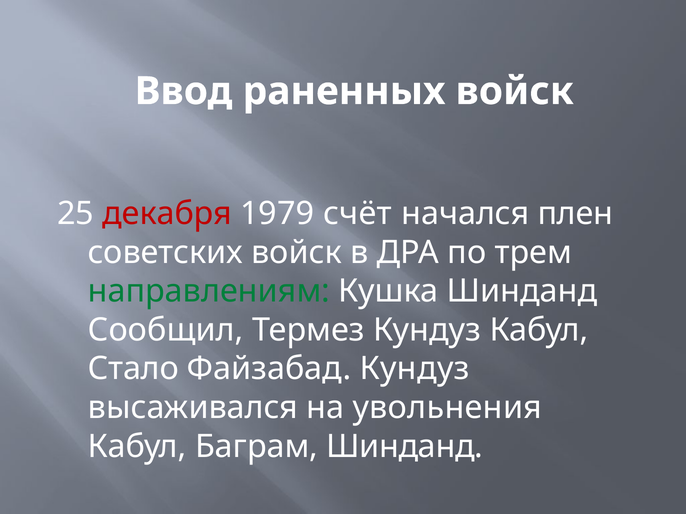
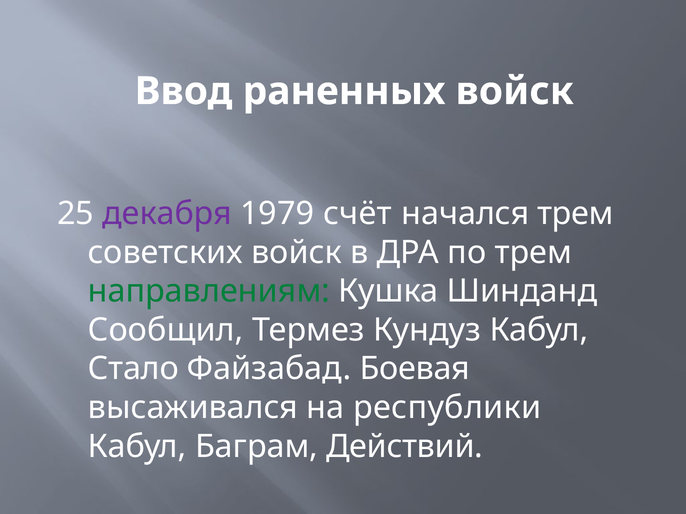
декабря colour: red -> purple (167, 214)
начался плен: плен -> трем (575, 214)
Файзабад Кундуз: Кундуз -> Боевая (415, 369)
увольнения: увольнения -> республики (447, 408)
Баграм Шинданд: Шинданд -> Действий (405, 447)
